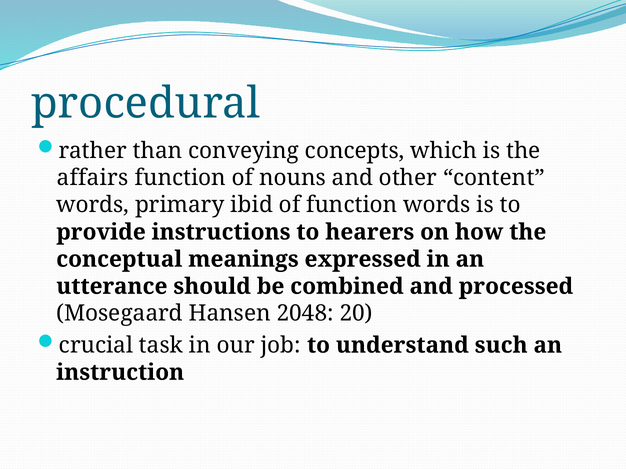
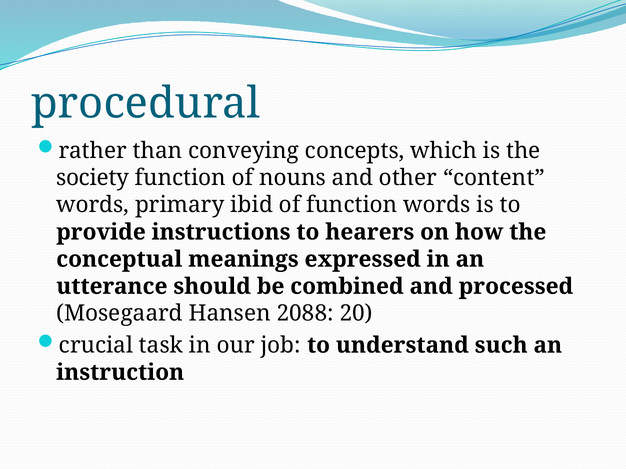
affairs: affairs -> society (93, 178)
2048: 2048 -> 2088 (305, 314)
